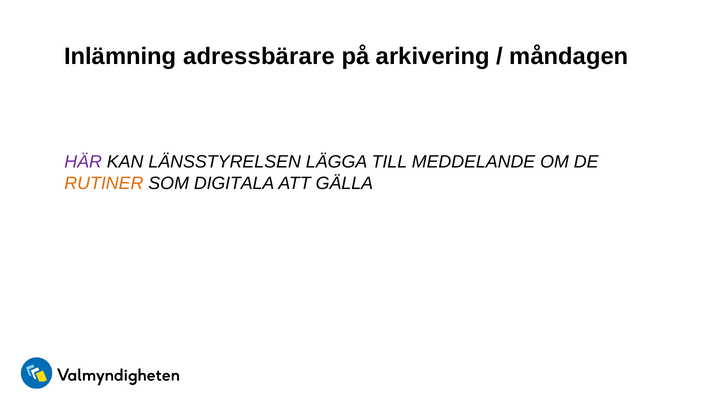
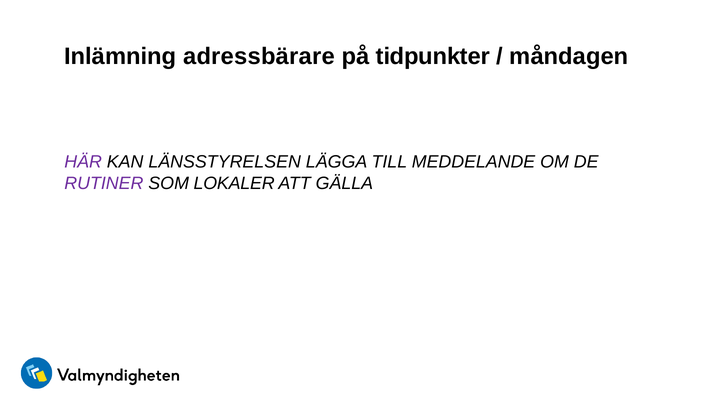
arkivering: arkivering -> tidpunkter (433, 56)
RUTINER colour: orange -> purple (104, 183)
DIGITALA: DIGITALA -> LOKALER (234, 183)
